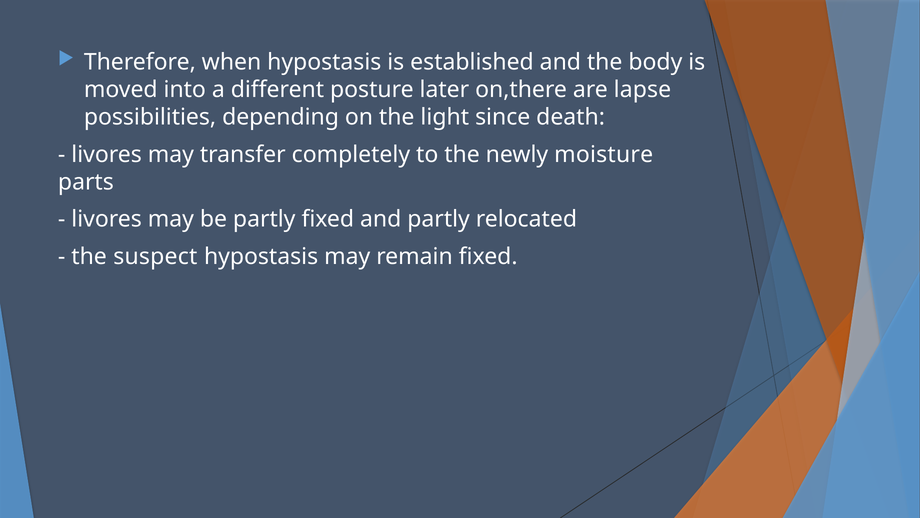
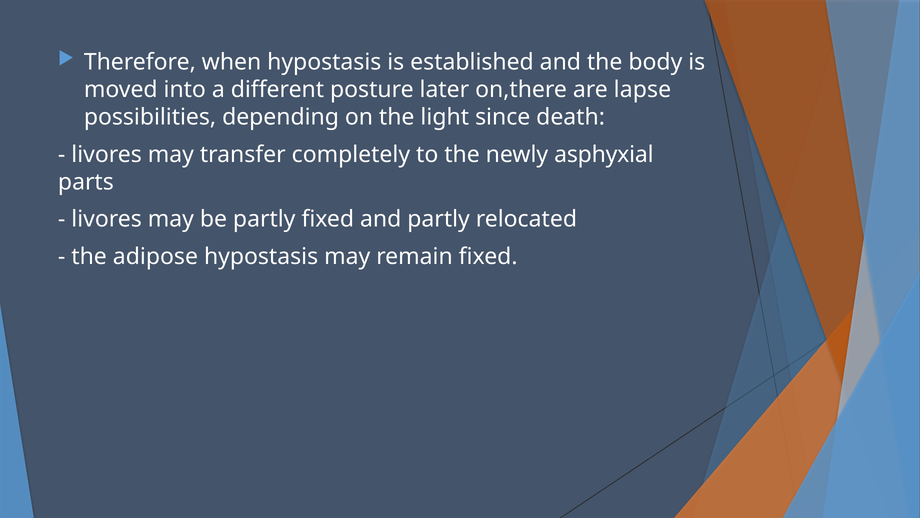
moisture: moisture -> asphyxial (604, 154)
suspect: suspect -> adipose (155, 256)
